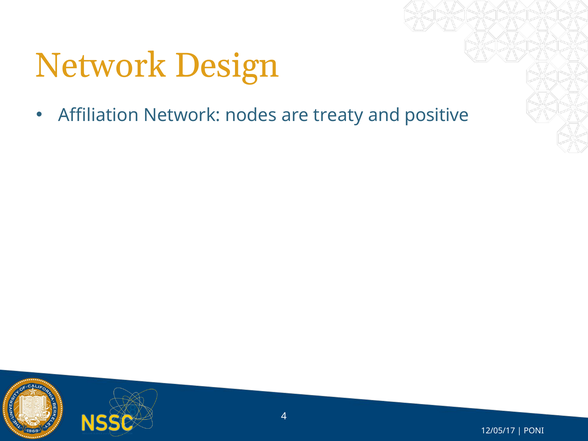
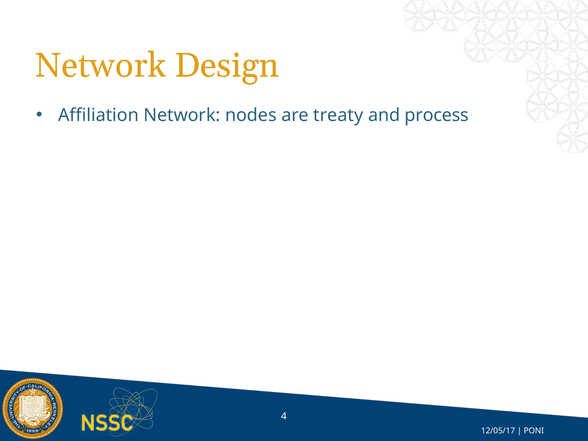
positive: positive -> process (437, 115)
